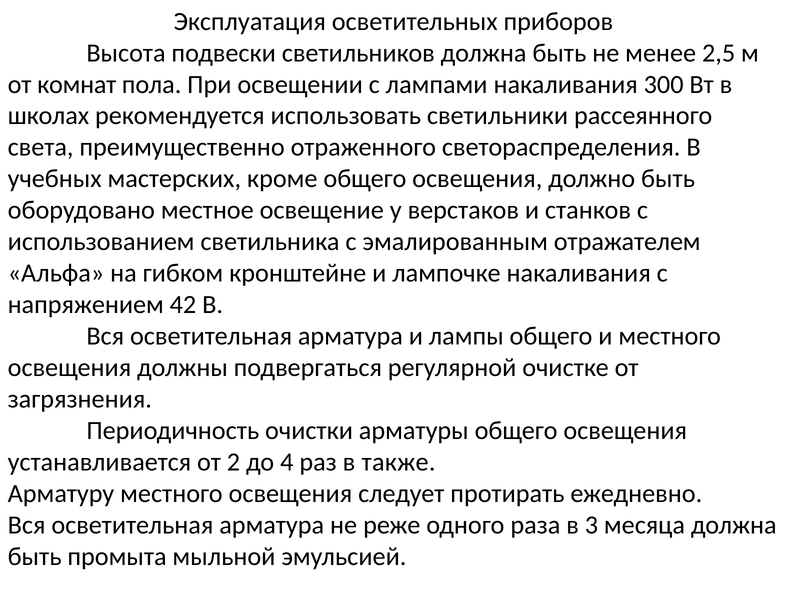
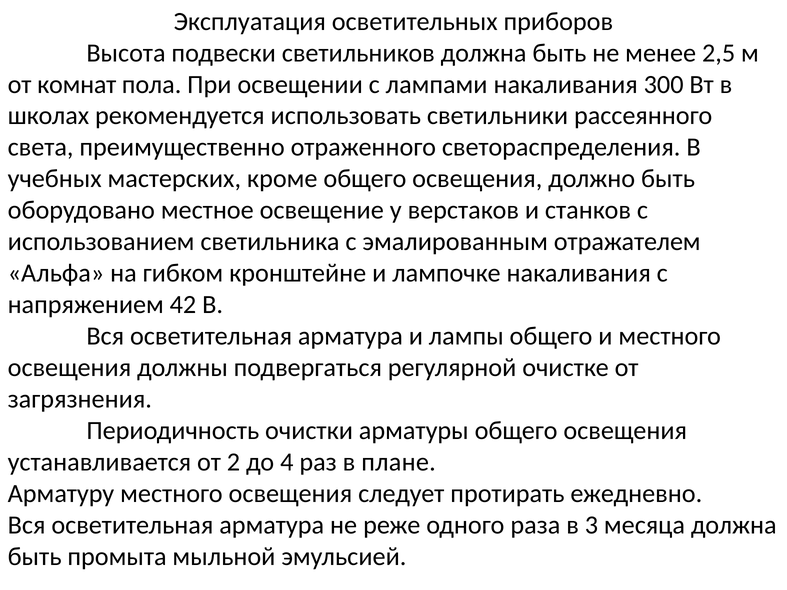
также: также -> плане (399, 462)
